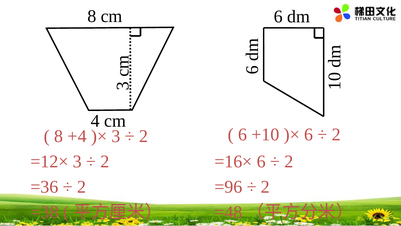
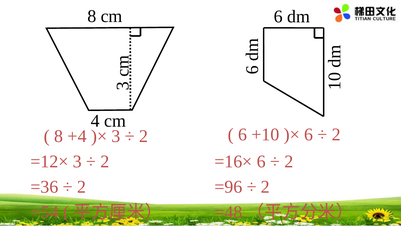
=38: =38 -> =54 (45, 212)
